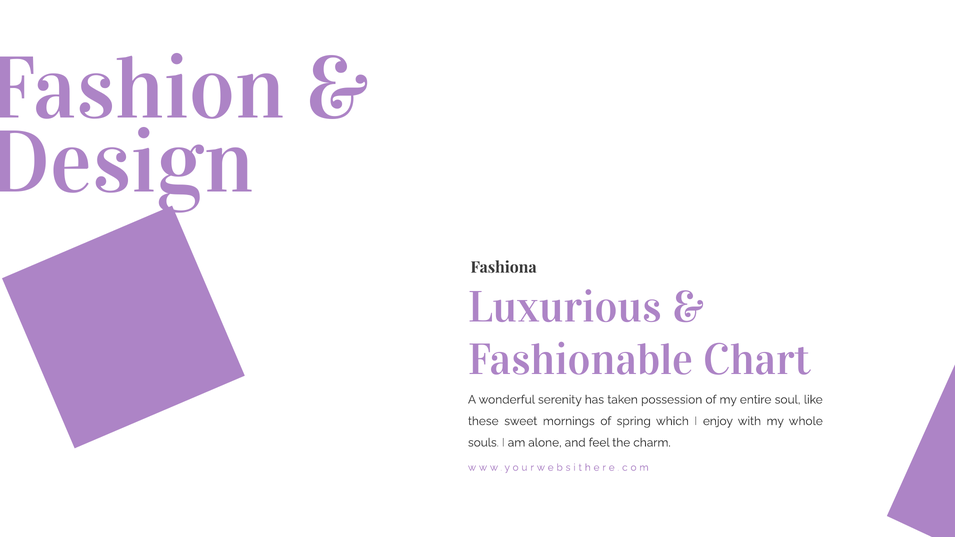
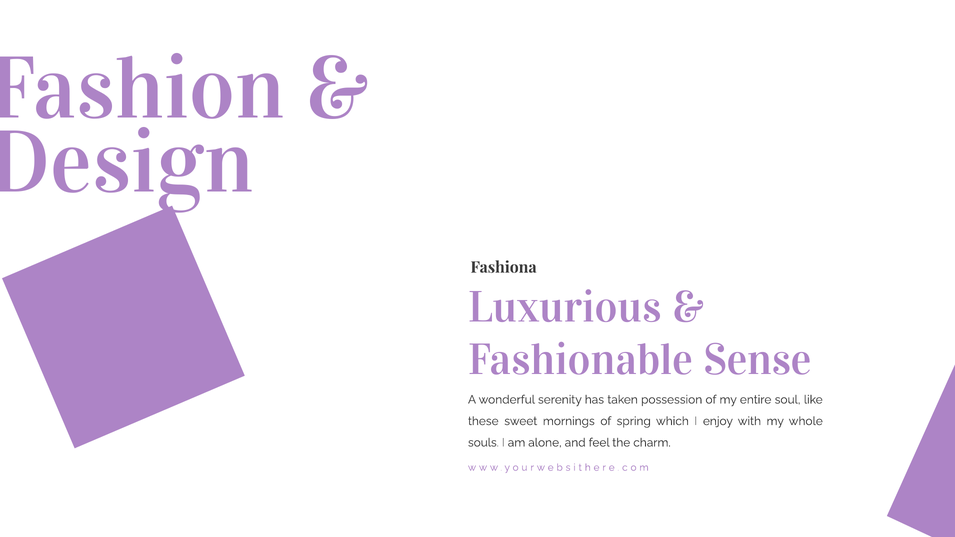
Chart: Chart -> Sense (757, 360)
